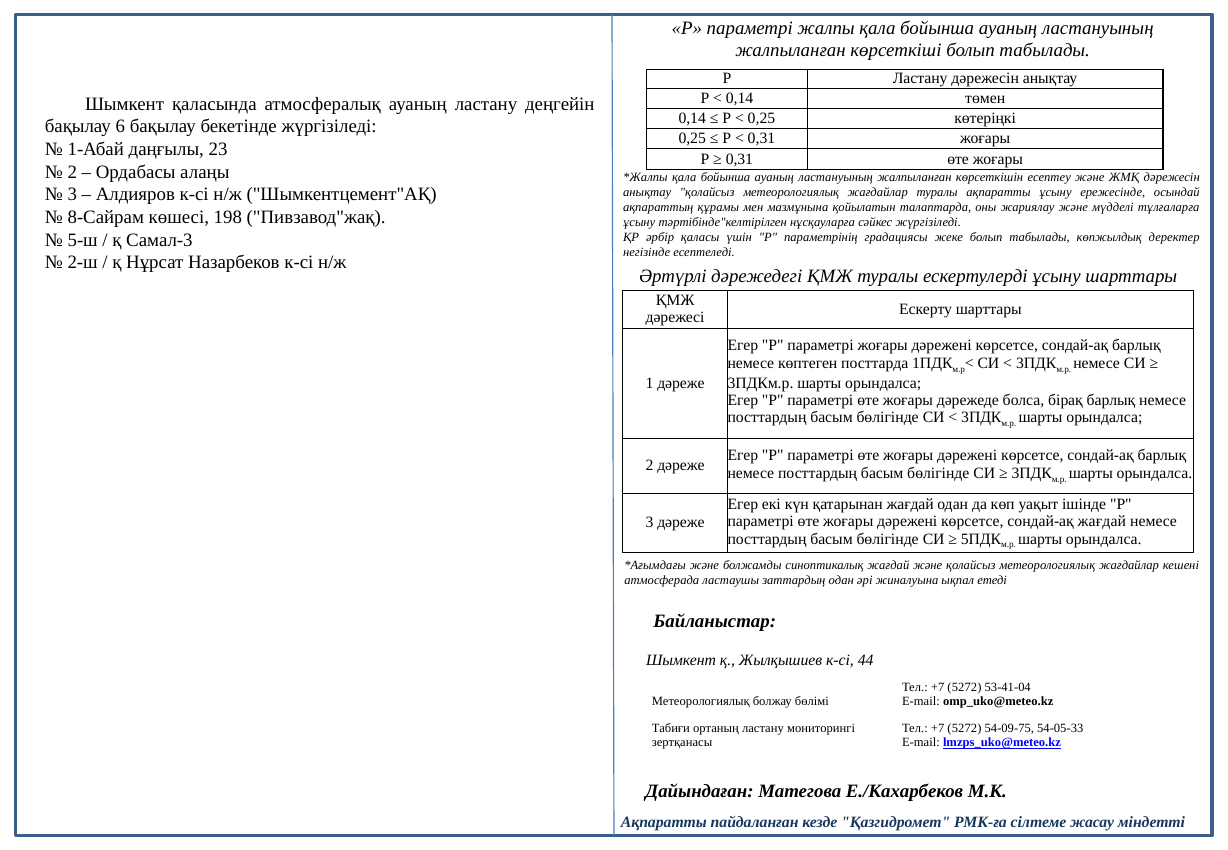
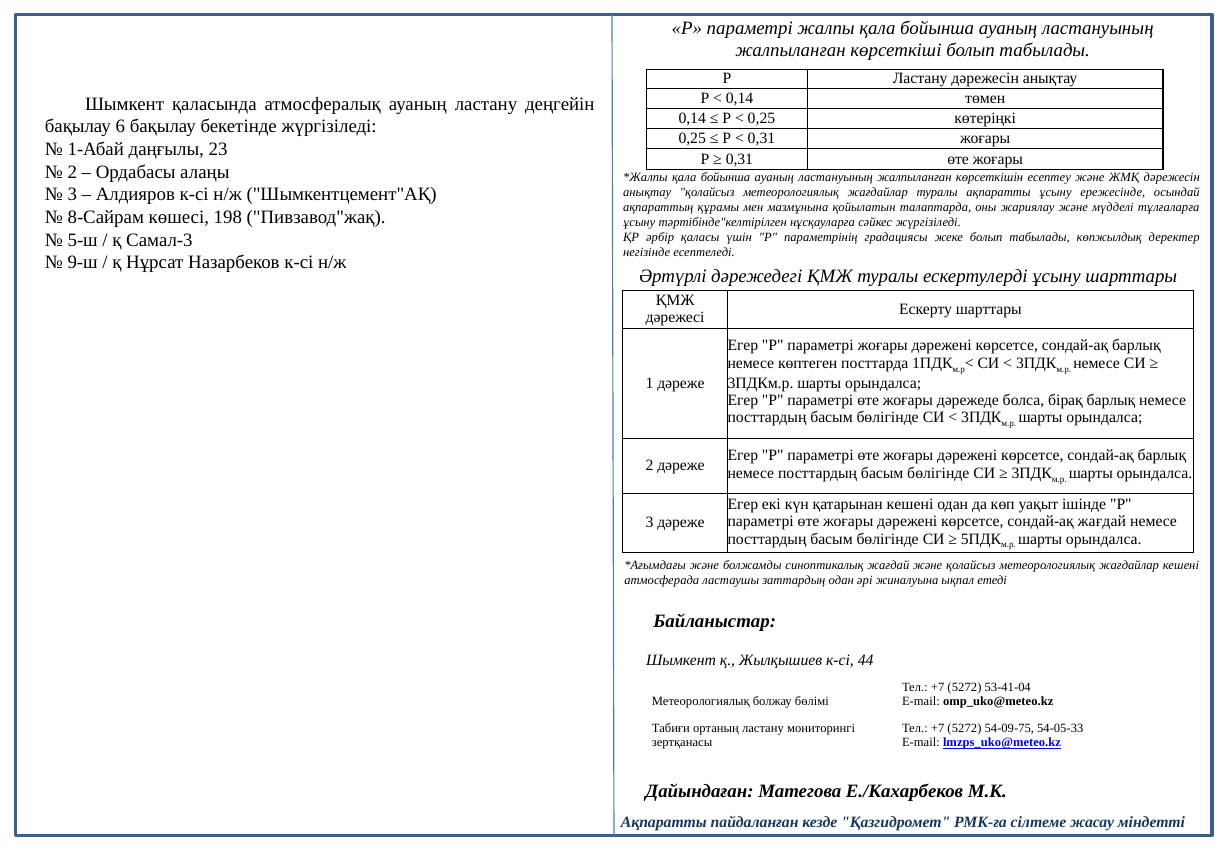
2-ш: 2-ш -> 9-ш (83, 263)
қатарынан жағдай: жағдай -> кешені (910, 504)
